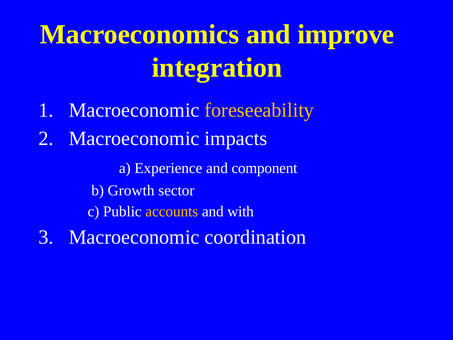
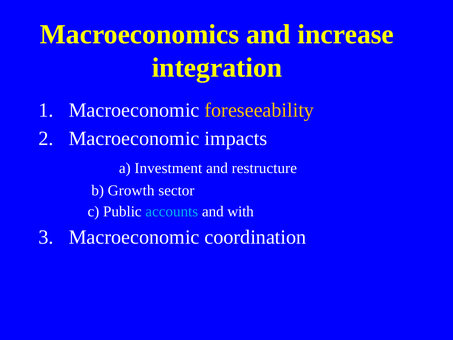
improve: improve -> increase (346, 34)
Experience: Experience -> Investment (168, 168)
component: component -> restructure (264, 168)
accounts colour: yellow -> light blue (172, 211)
